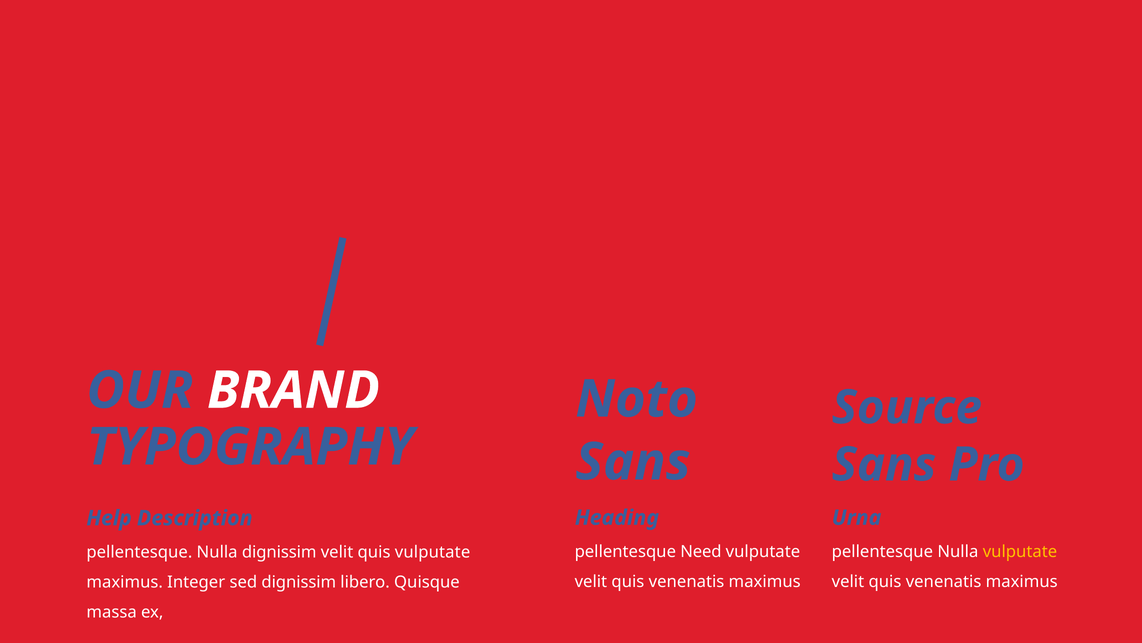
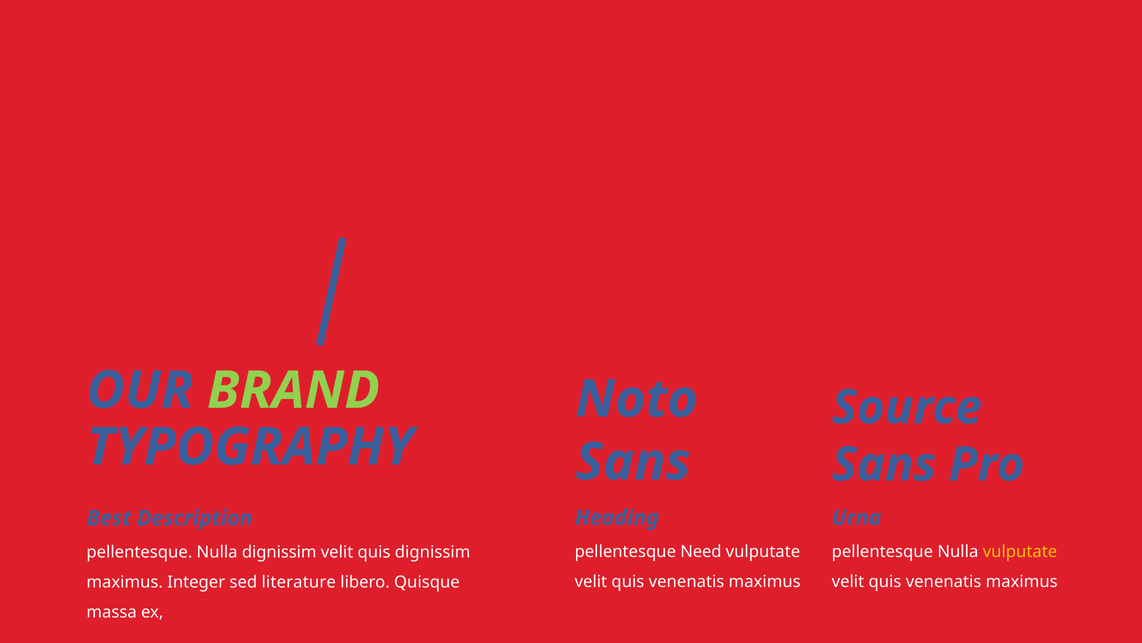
BRAND colour: white -> light green (293, 390)
Help: Help -> Best (109, 518)
quis vulputate: vulputate -> dignissim (433, 552)
sed dignissim: dignissim -> literature (299, 582)
